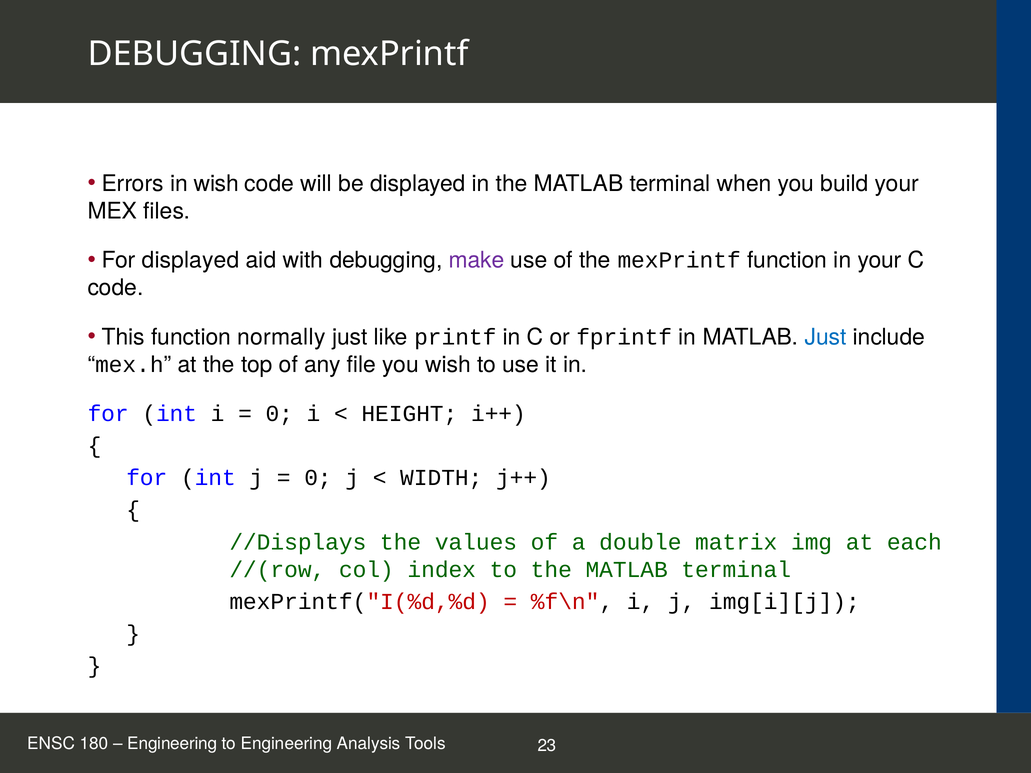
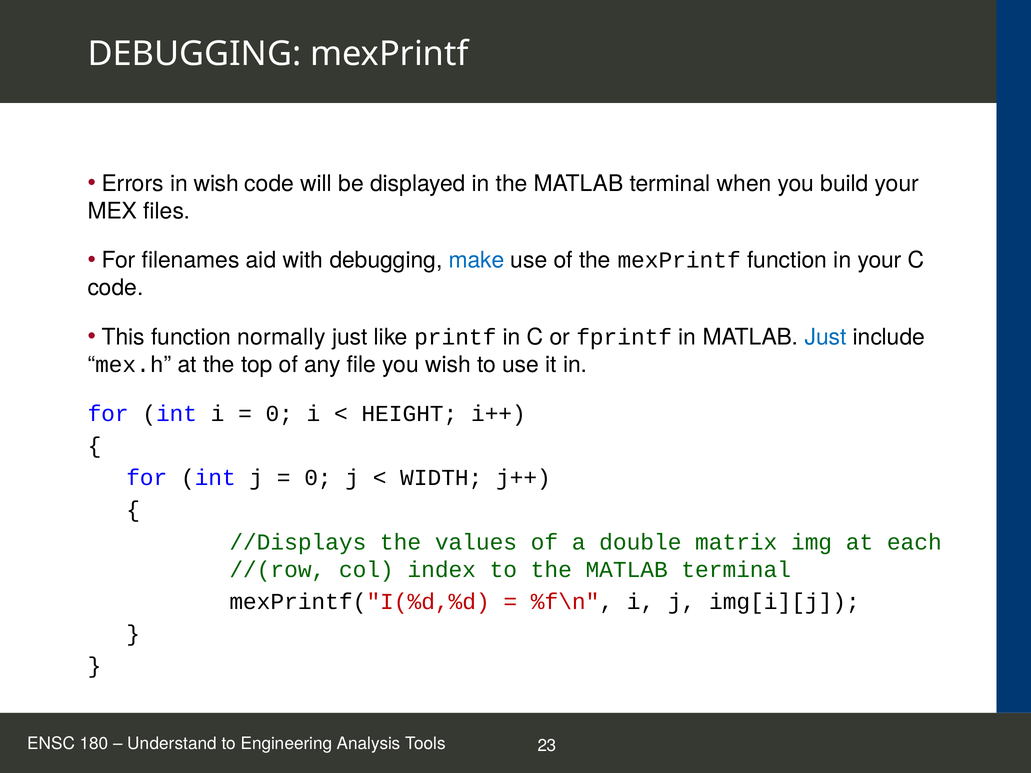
For displayed: displayed -> filenames (191, 260)
make colour: purple -> blue (477, 260)
Engineering: Engineering -> Understand (172, 744)
